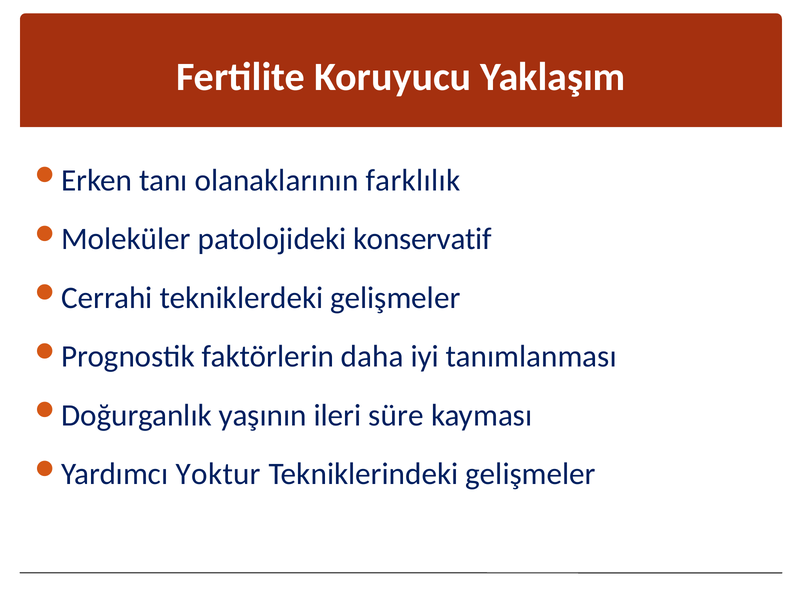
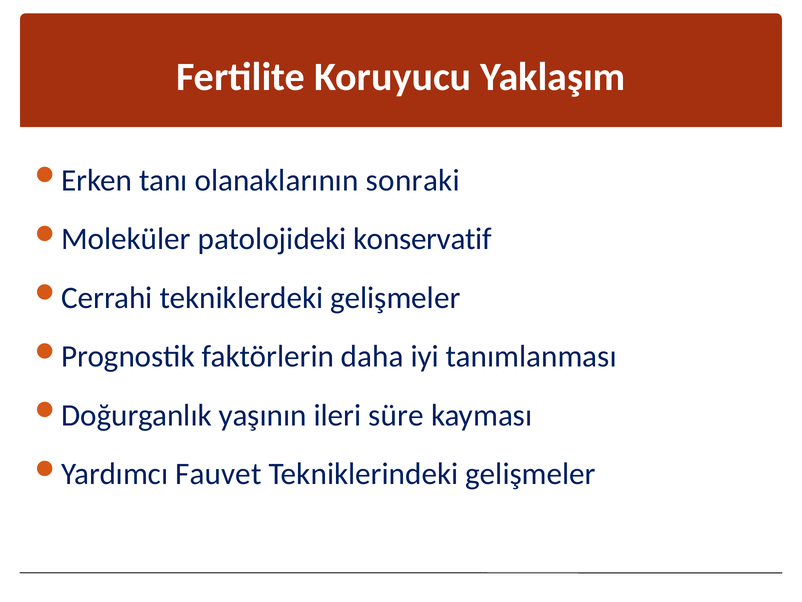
farklılık: farklılık -> sonraki (413, 180)
Yoktur: Yoktur -> Fauvet (218, 474)
